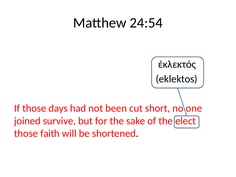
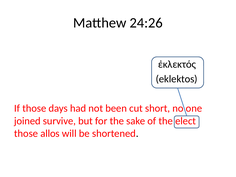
24:54: 24:54 -> 24:26 (146, 23)
faith: faith -> allos (50, 134)
